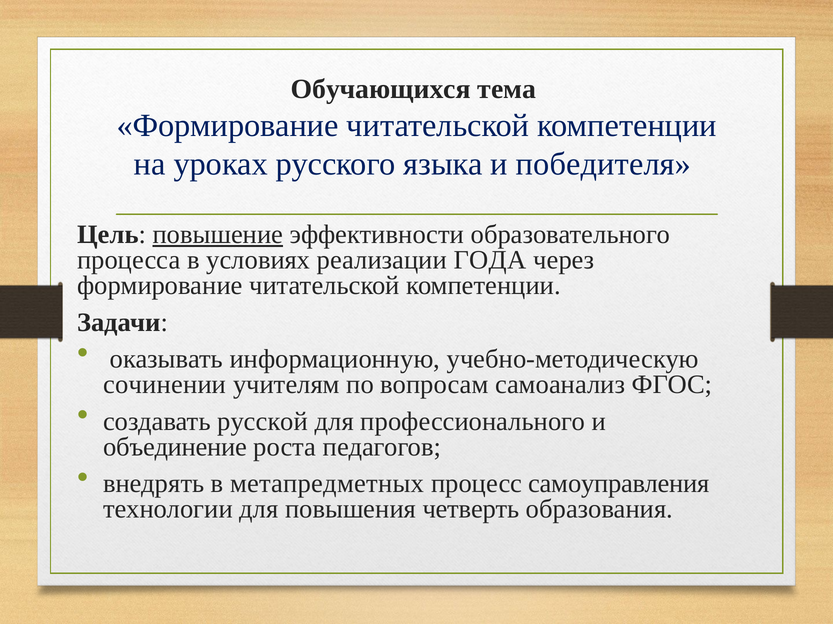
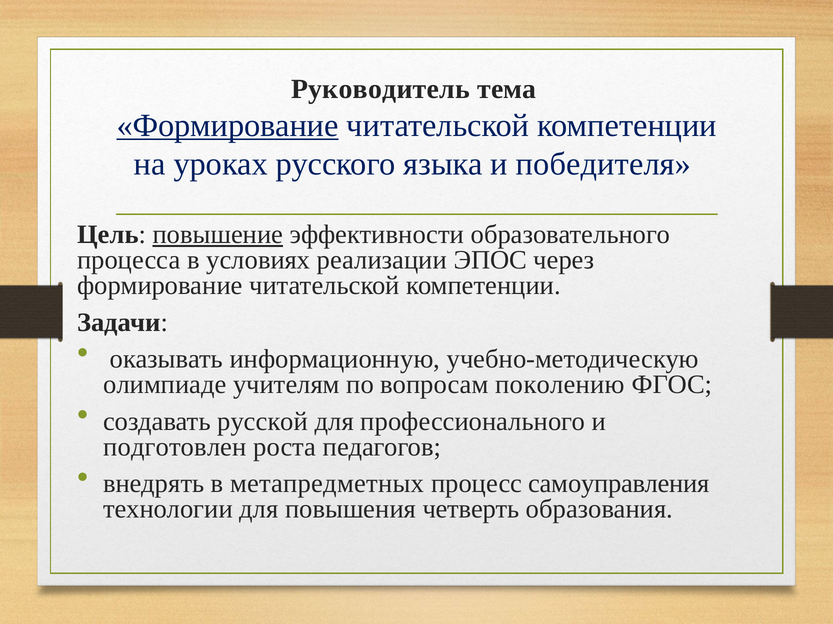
Обучающихся: Обучающихся -> Руководитель (381, 89)
Формирование underline: none -> present (228, 126)
ГОДА: ГОДА -> ЭПОС (490, 260)
сочинении: сочинении -> олимпиаде (165, 385)
самоанализ: самоанализ -> поколению (560, 385)
объединение: объединение -> подготовлен (175, 447)
